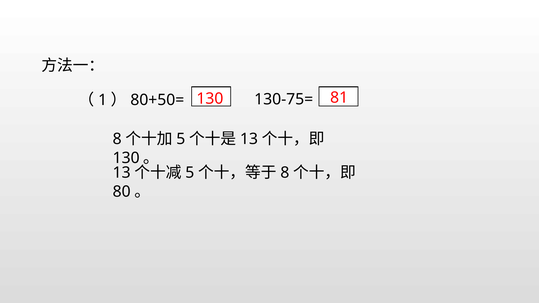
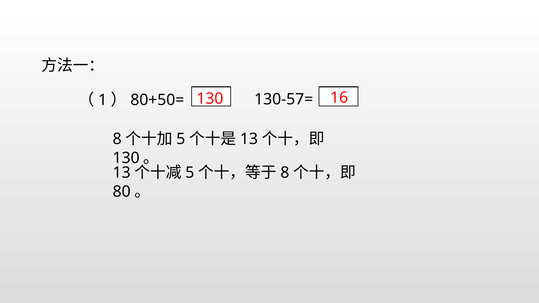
130-75=: 130-75= -> 130-57= (284, 100)
81: 81 -> 16 (339, 98)
